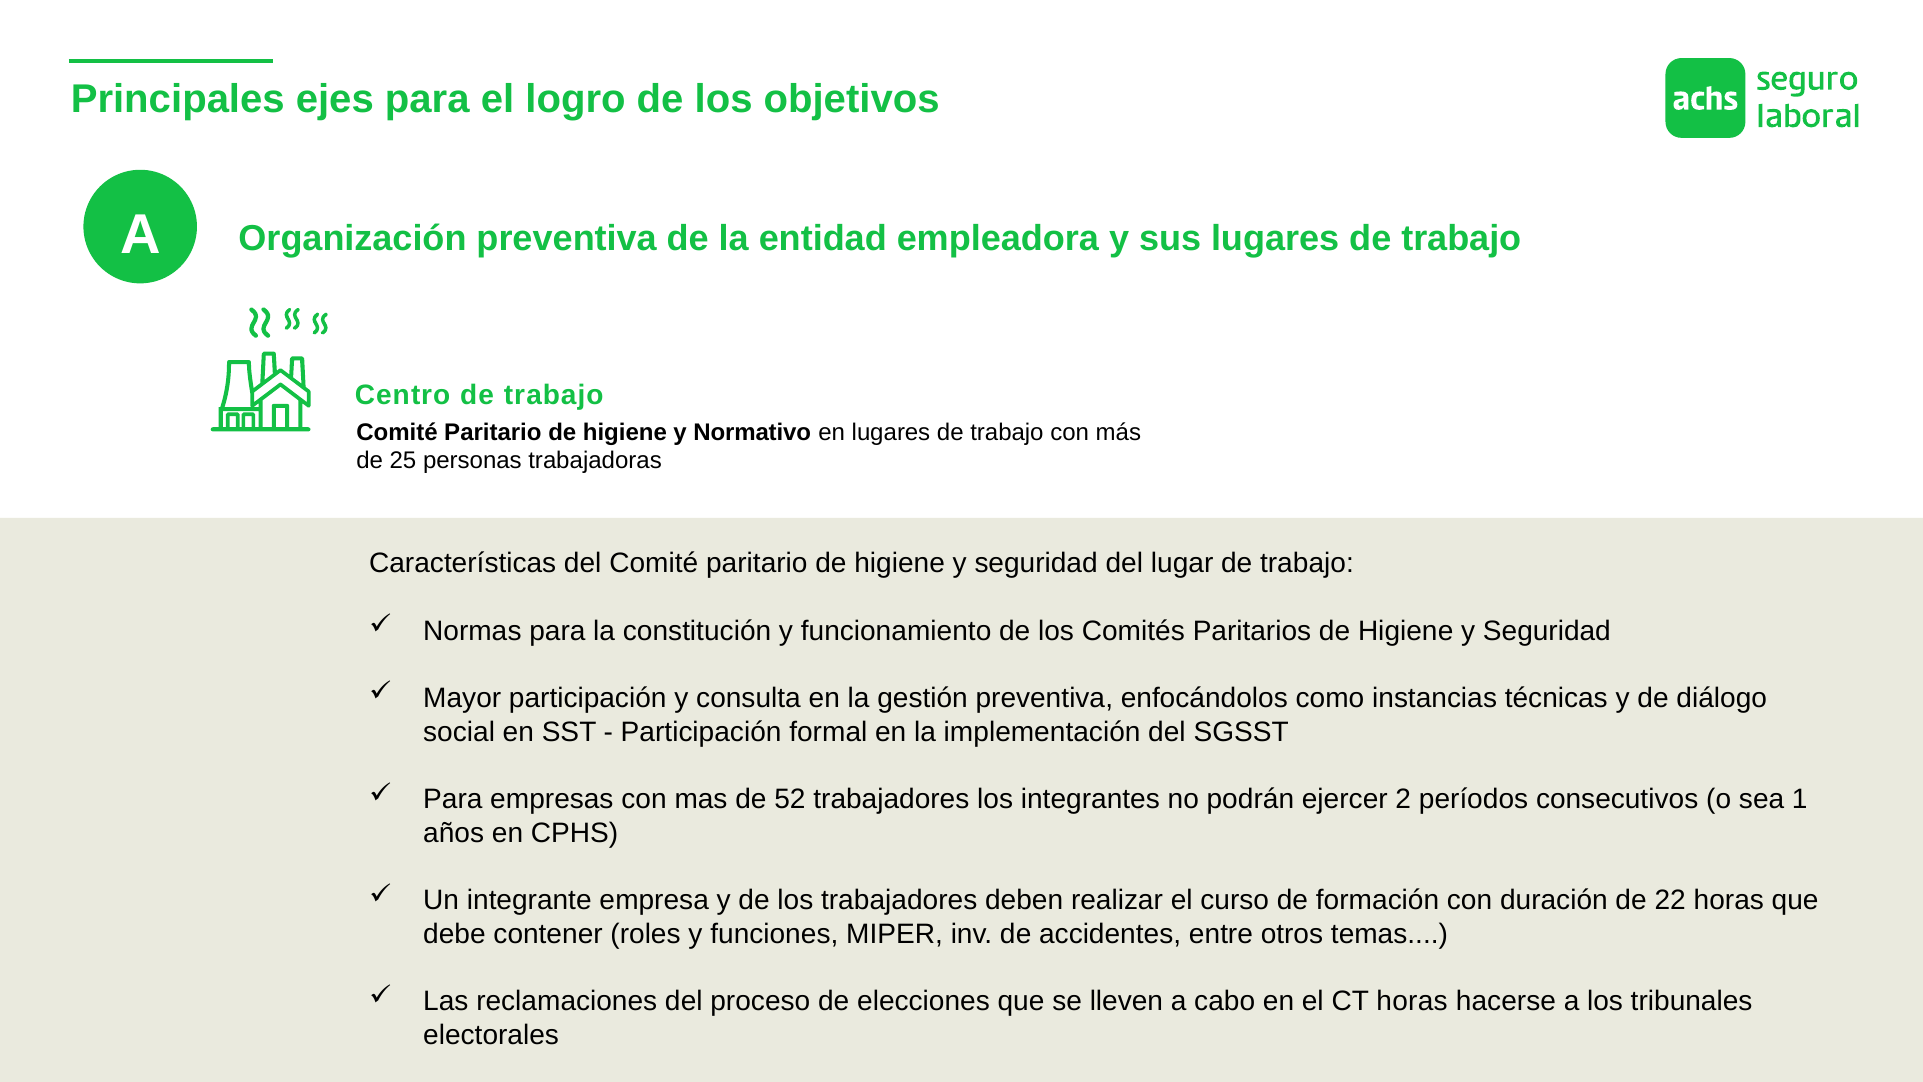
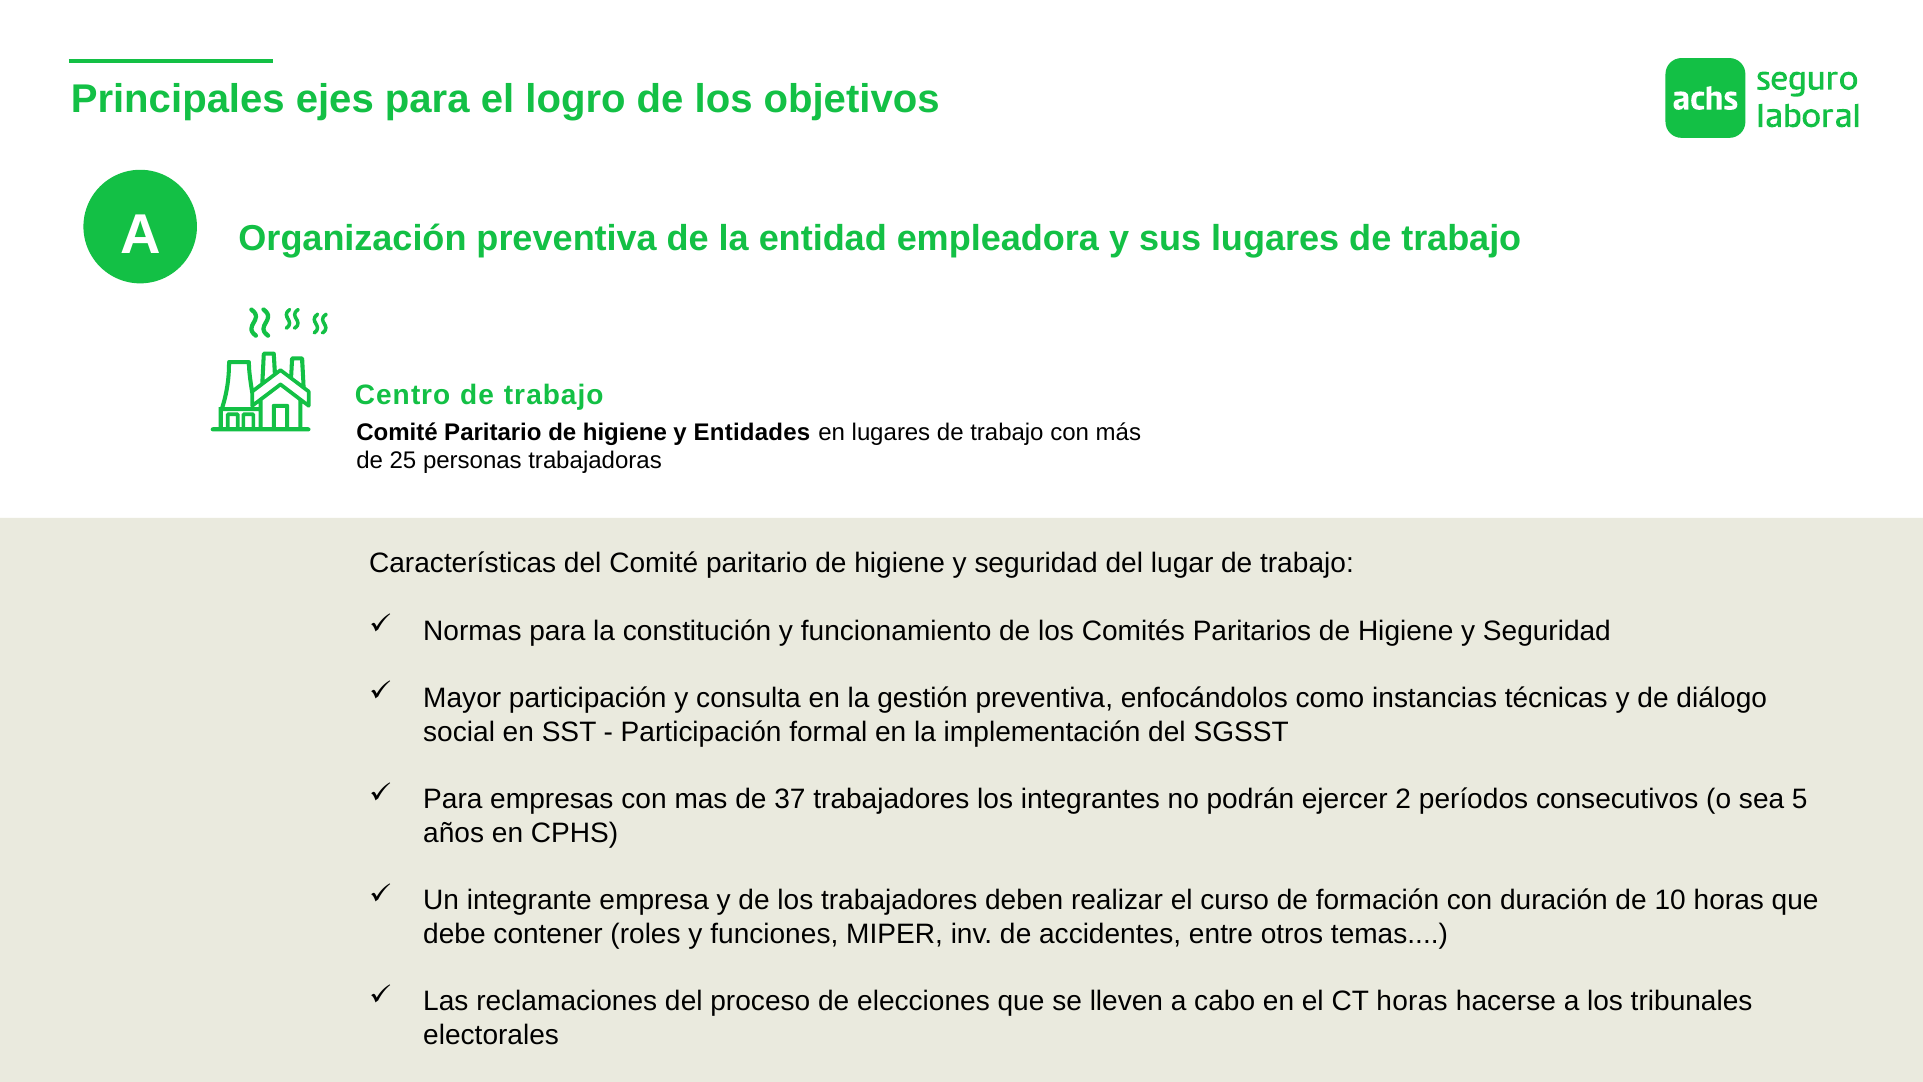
Normativo: Normativo -> Entidades (752, 432)
52: 52 -> 37 (790, 799)
1: 1 -> 5 (1800, 799)
22: 22 -> 10 (1670, 900)
